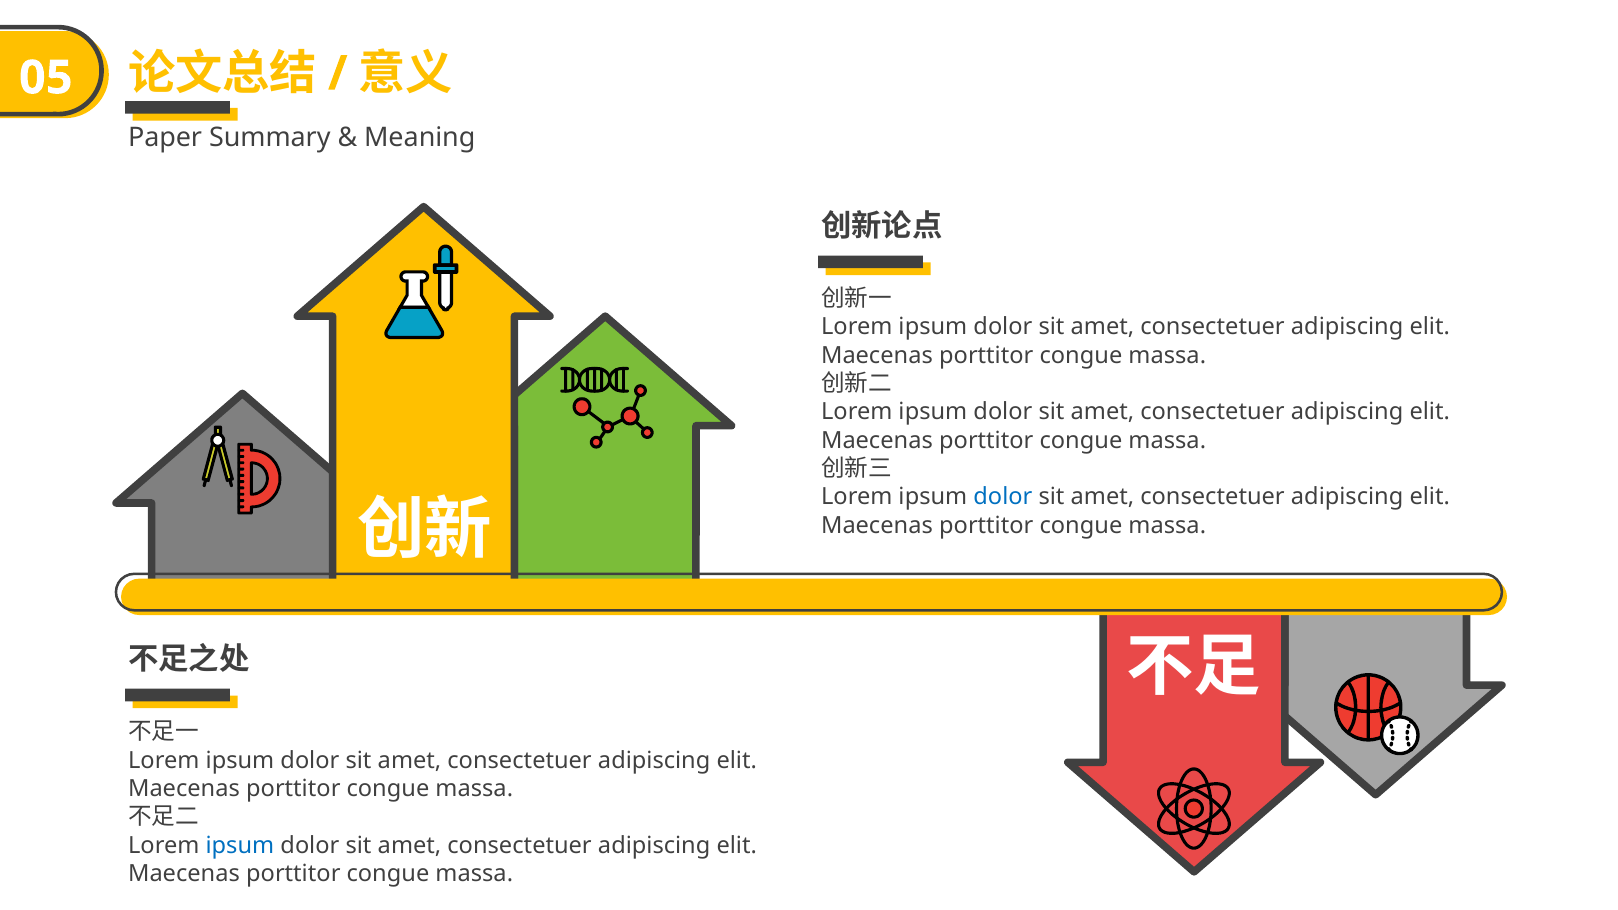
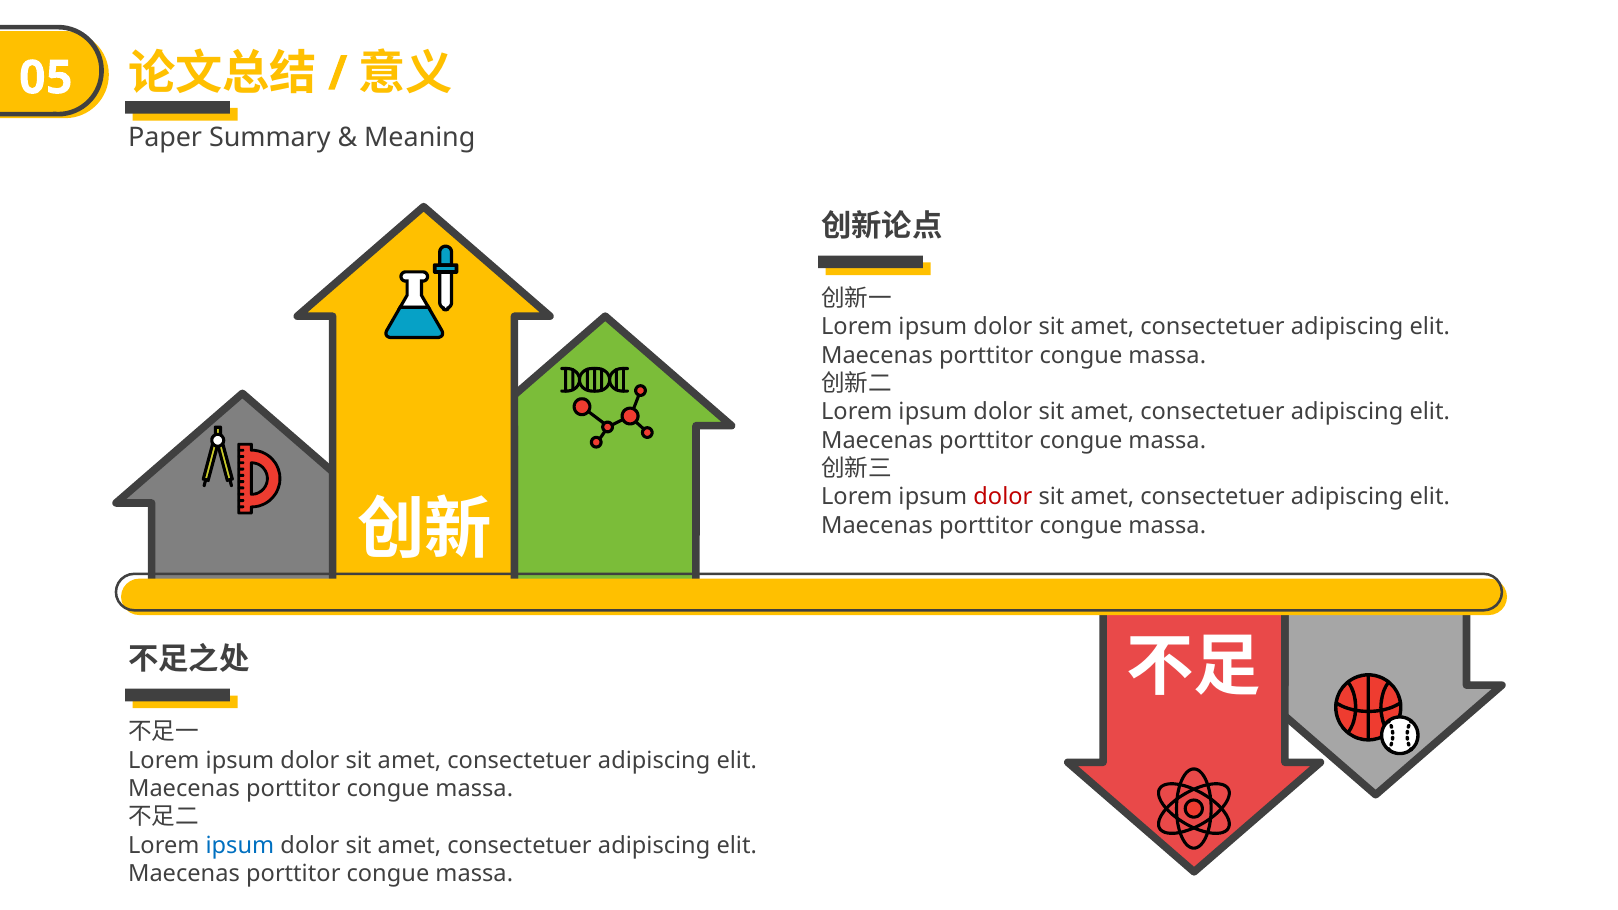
dolor colour: blue -> red (1003, 497)
